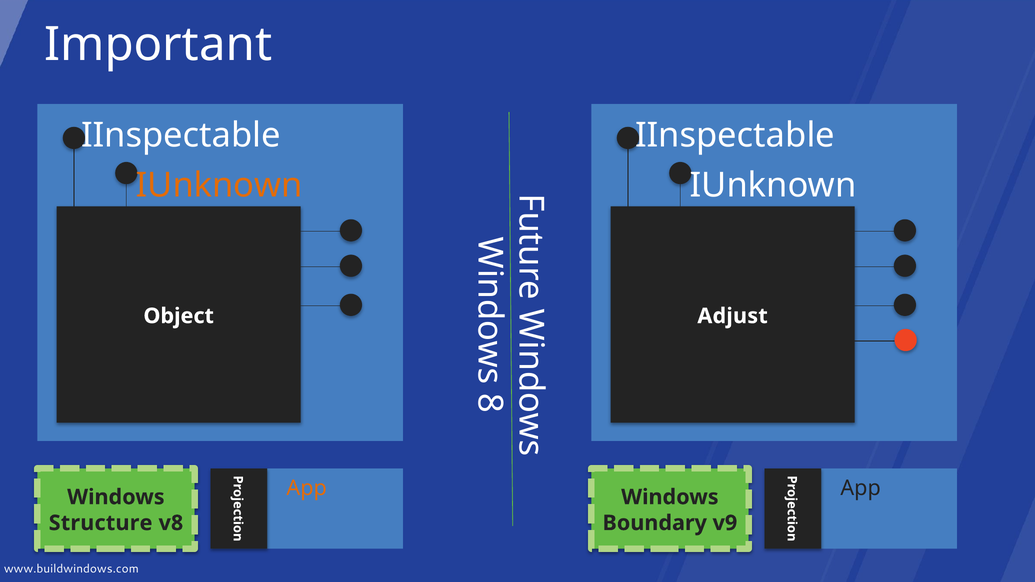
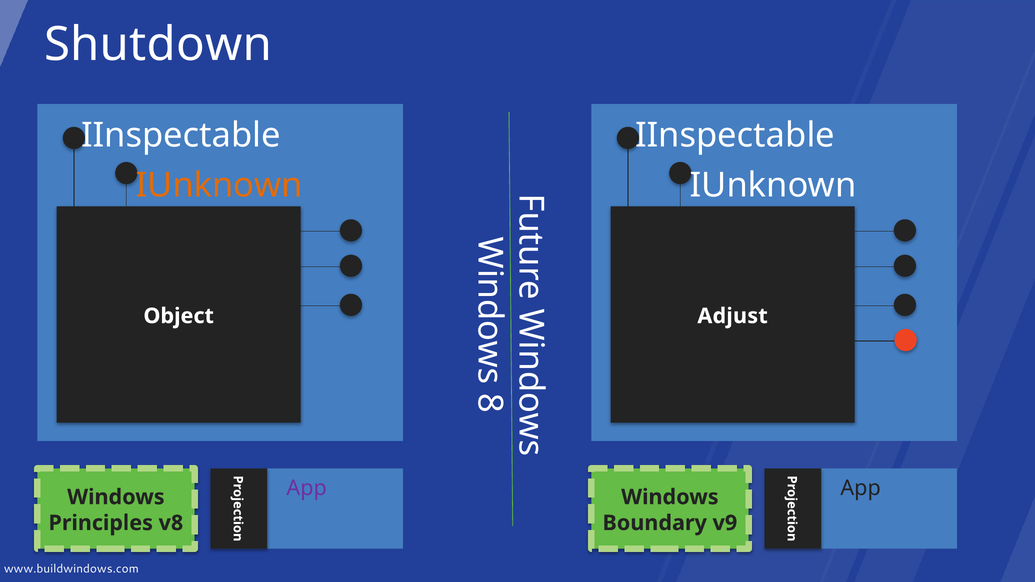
Important: Important -> Shutdown (158, 45)
App colour: orange -> purple (307, 488)
Structure: Structure -> Principles (101, 523)
